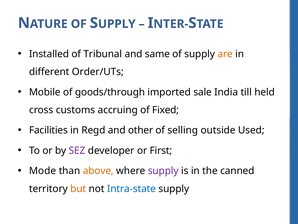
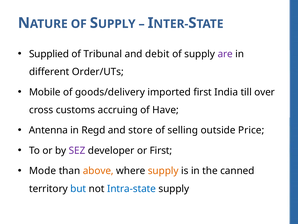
Installed: Installed -> Supplied (49, 54)
same: same -> debit (157, 54)
are colour: orange -> purple (225, 54)
goods/through: goods/through -> goods/delivery (110, 92)
imported sale: sale -> first (203, 92)
held: held -> over (265, 92)
Fixed: Fixed -> Have (166, 110)
Facilities: Facilities -> Antenna (48, 130)
other: other -> store (140, 130)
Used: Used -> Price (251, 130)
supply colour: purple -> orange (163, 170)
but colour: orange -> blue (78, 188)
